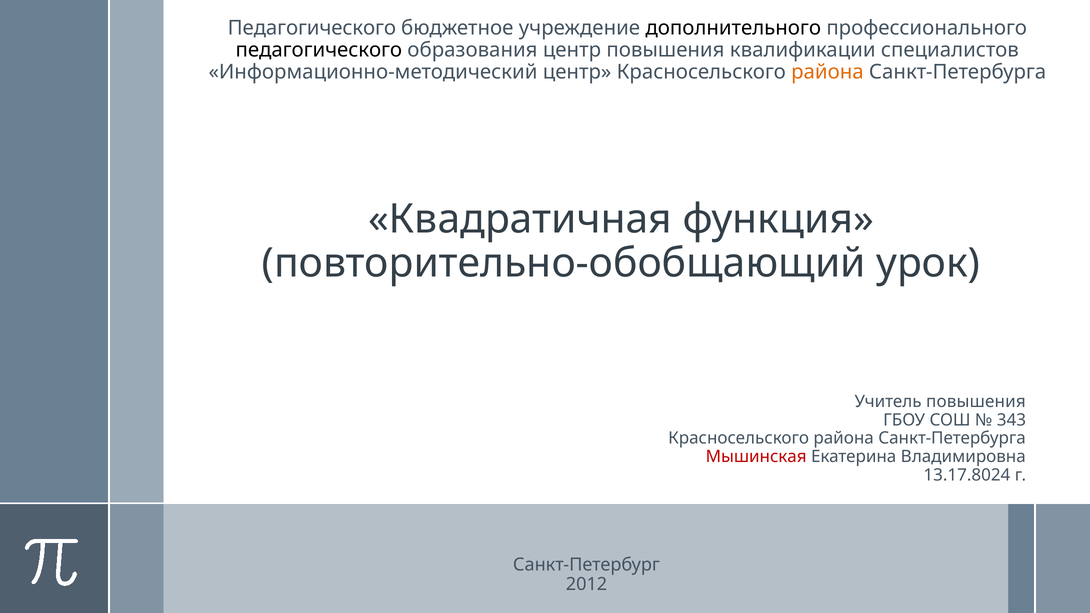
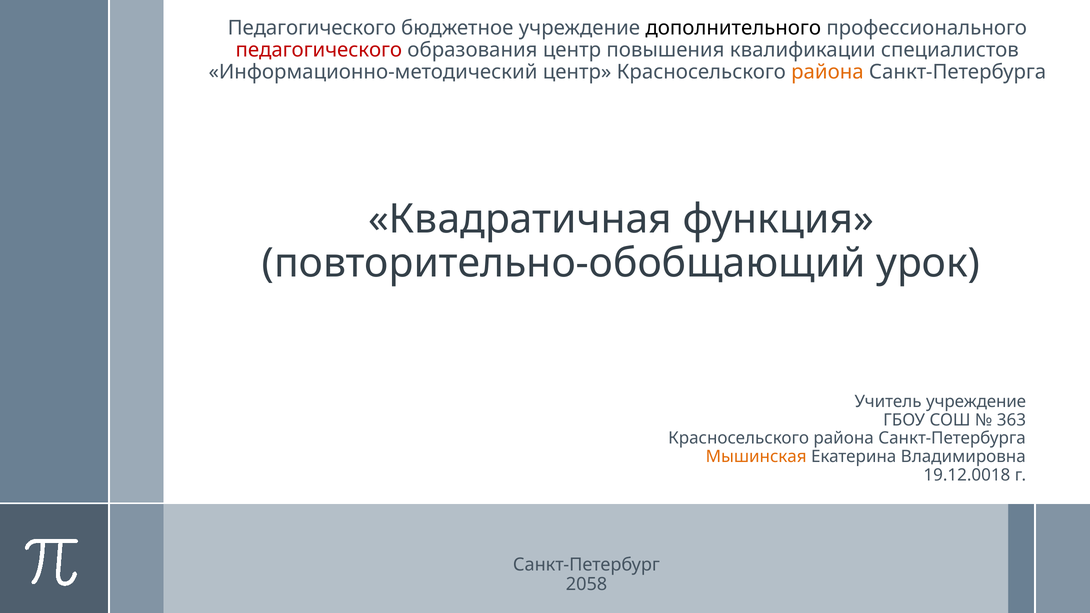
педагогического colour: black -> red (319, 50)
Учитель повышения: повышения -> учреждение (976, 402)
343: 343 -> 363 (1011, 420)
Мышинская colour: red -> orange (756, 457)
13.17.8024: 13.17.8024 -> 19.12.0018 (967, 475)
2012: 2012 -> 2058 (587, 585)
